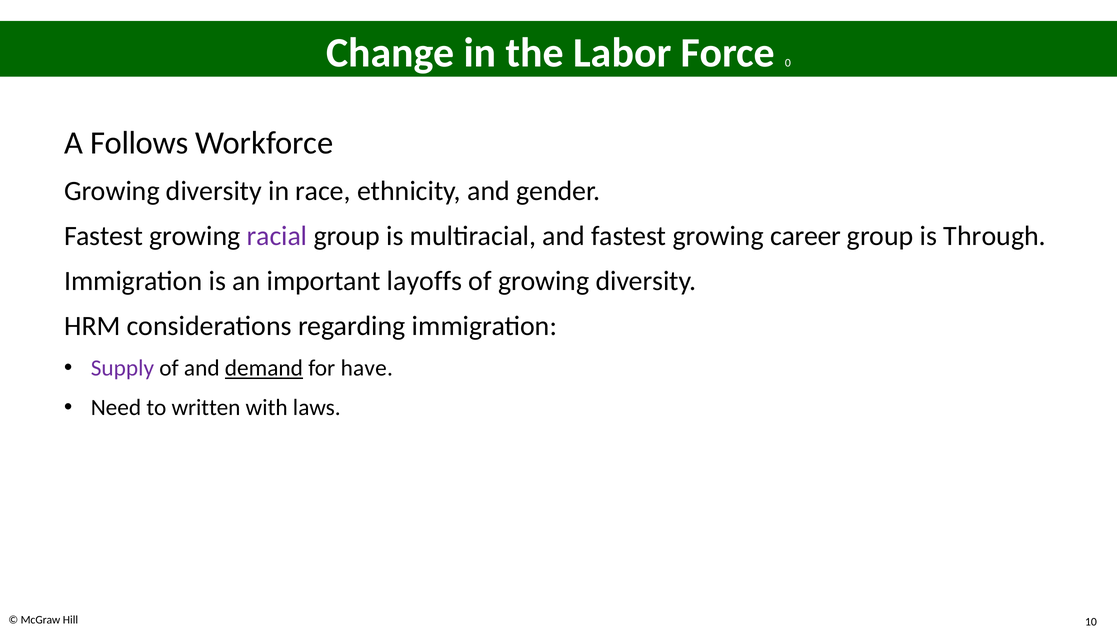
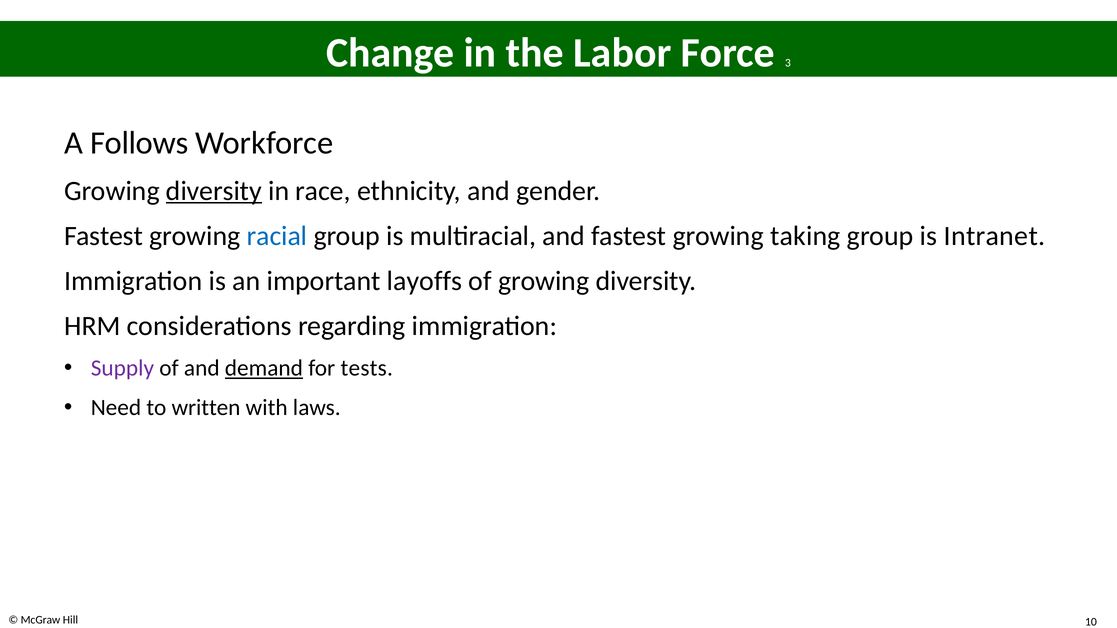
0: 0 -> 3 (788, 63)
diversity underline: none -> present (214, 191)
racial colour: purple -> blue (277, 236)
career: career -> taking (805, 236)
Through: Through -> Intranet (995, 236)
have: have -> tests (367, 368)
